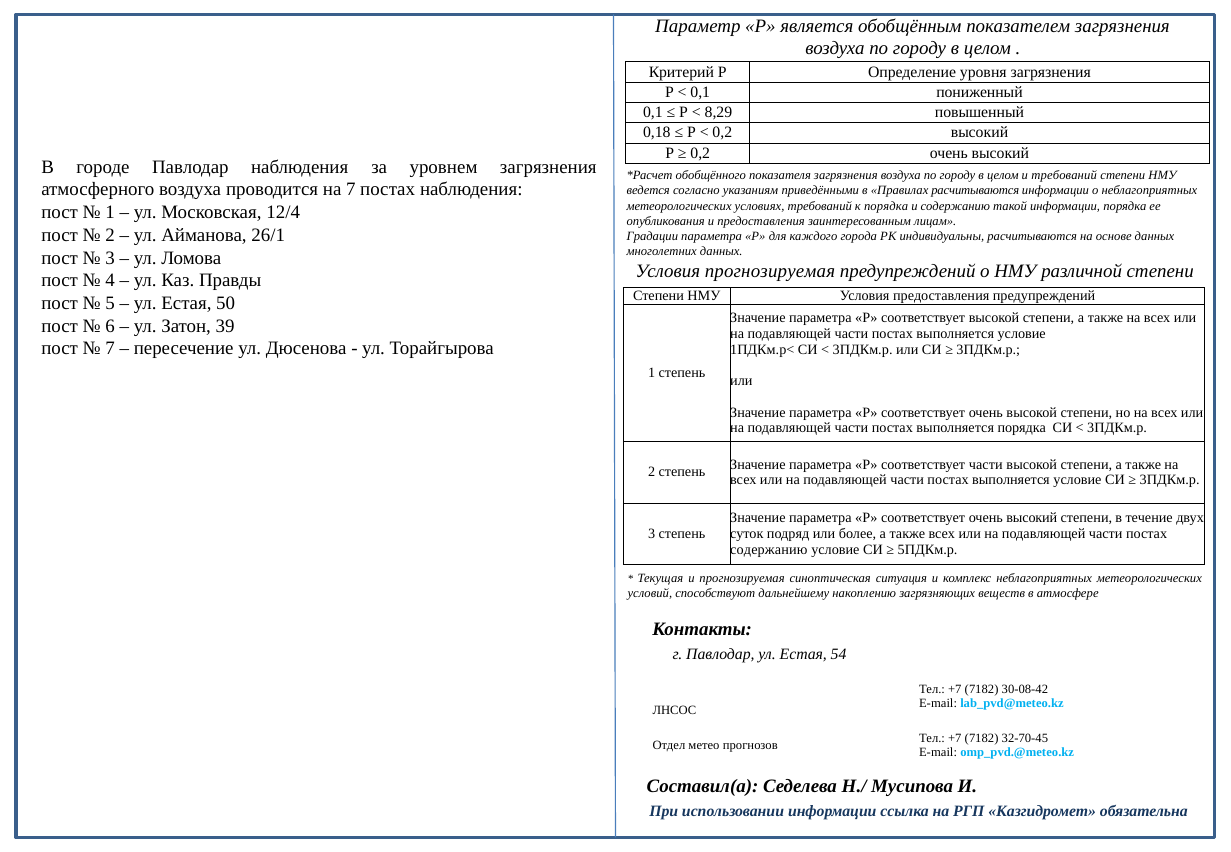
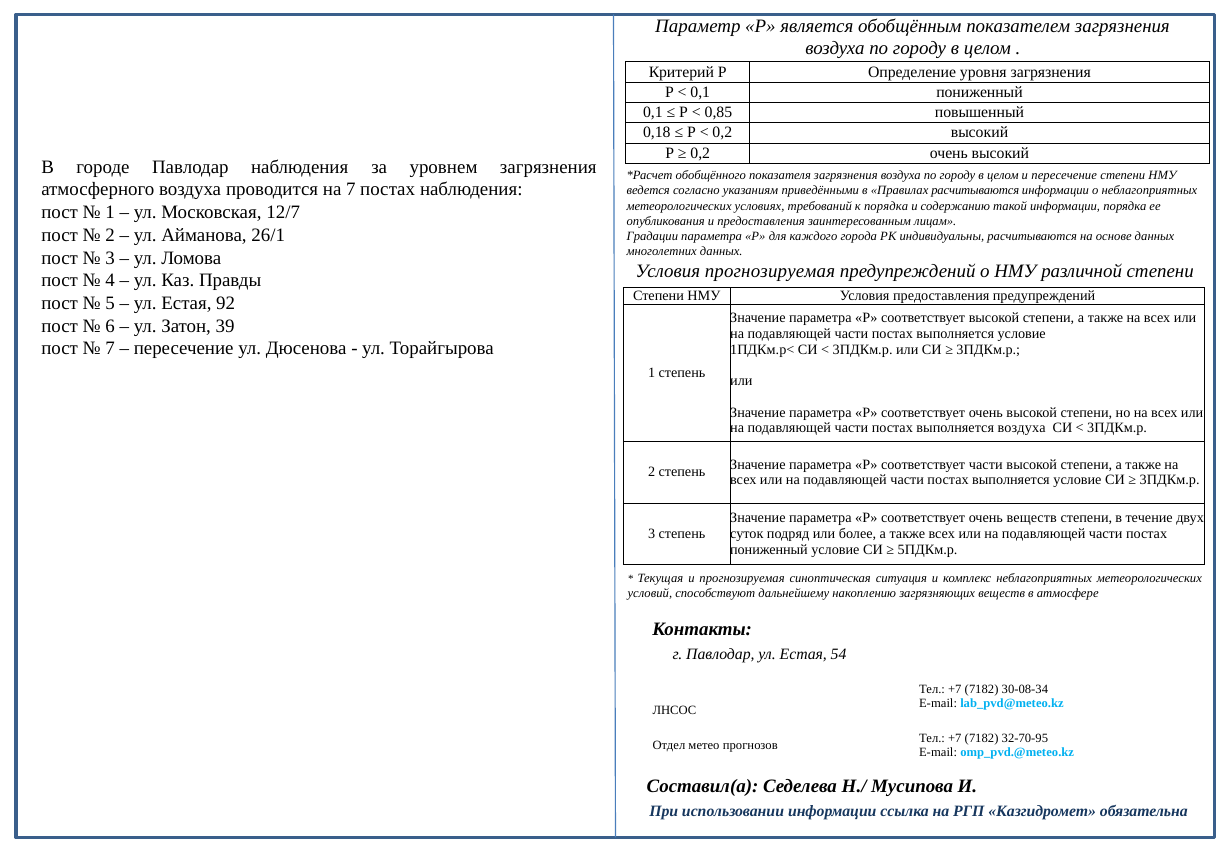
8,29: 8,29 -> 0,85 (718, 112)
и требований: требований -> пересечение (1064, 176)
12/4: 12/4 -> 12/7 (283, 212)
50: 50 -> 92 (226, 303)
выполняется порядка: порядка -> воздуха (1022, 428)
соответствует очень высокий: высокий -> веществ (1032, 518)
содержанию: содержанию -> пониженный (769, 550)
30-08-42: 30-08-42 -> 30-08-34 (1025, 689)
32-70-45: 32-70-45 -> 32-70-95 (1025, 738)
